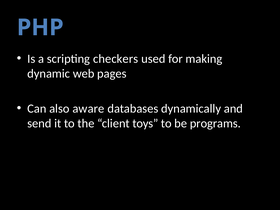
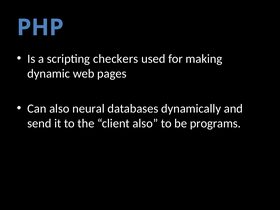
aware: aware -> neural (88, 109)
client toys: toys -> also (145, 123)
